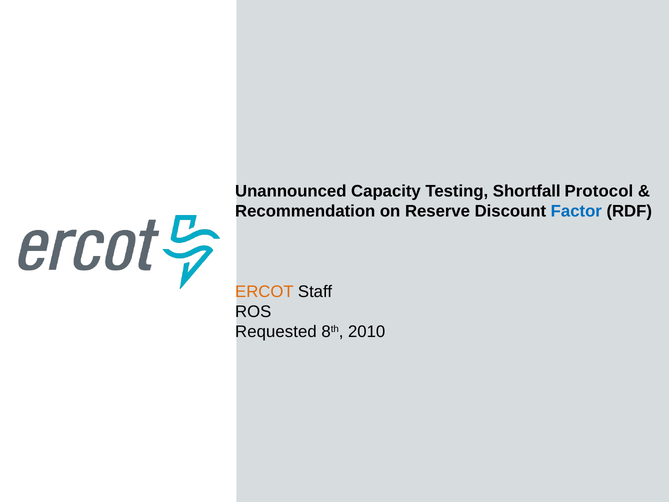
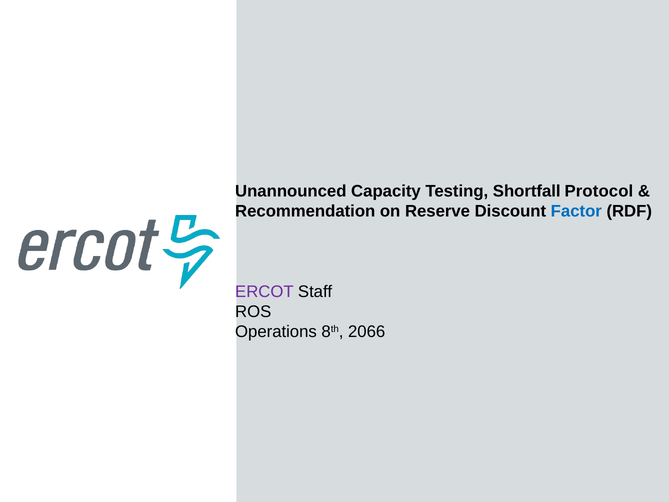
ERCOT colour: orange -> purple (264, 291)
Requested: Requested -> Operations (276, 332)
2010: 2010 -> 2066 (367, 332)
